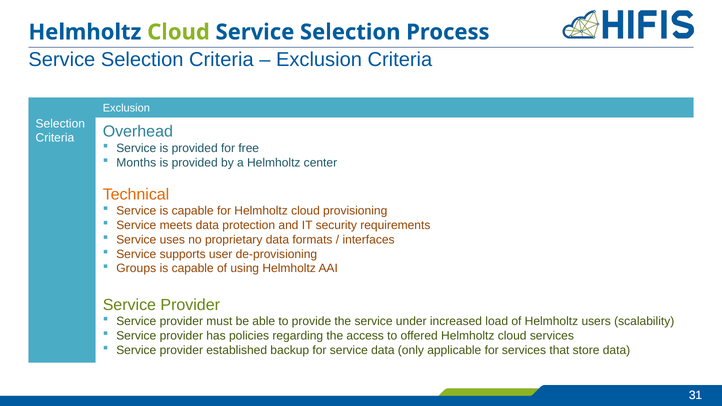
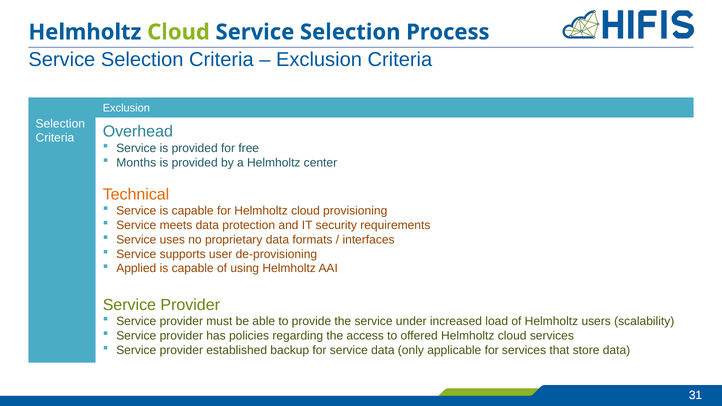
Groups: Groups -> Applied (136, 269)
